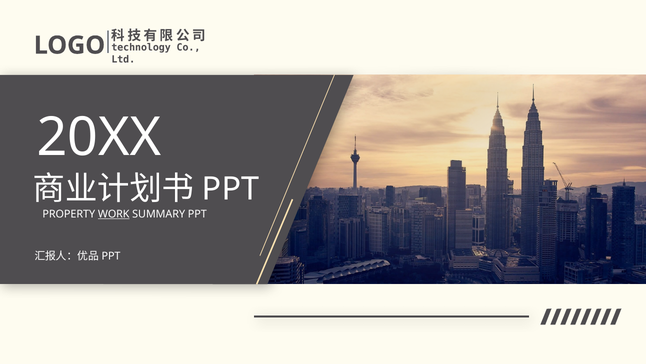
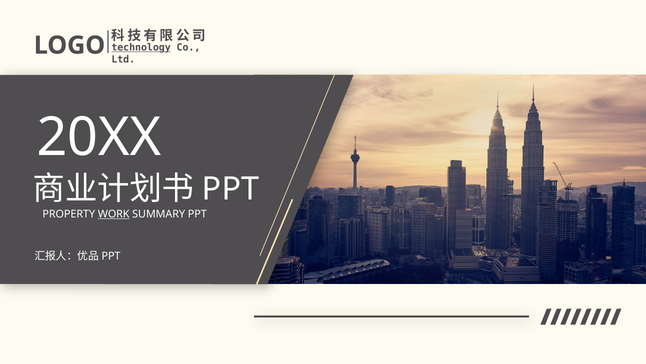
technology underline: none -> present (141, 47)
